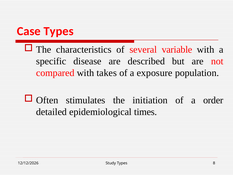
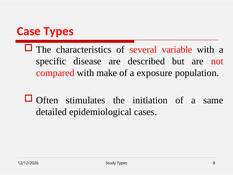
takes: takes -> make (107, 73)
order: order -> same (213, 100)
times: times -> cases (146, 112)
